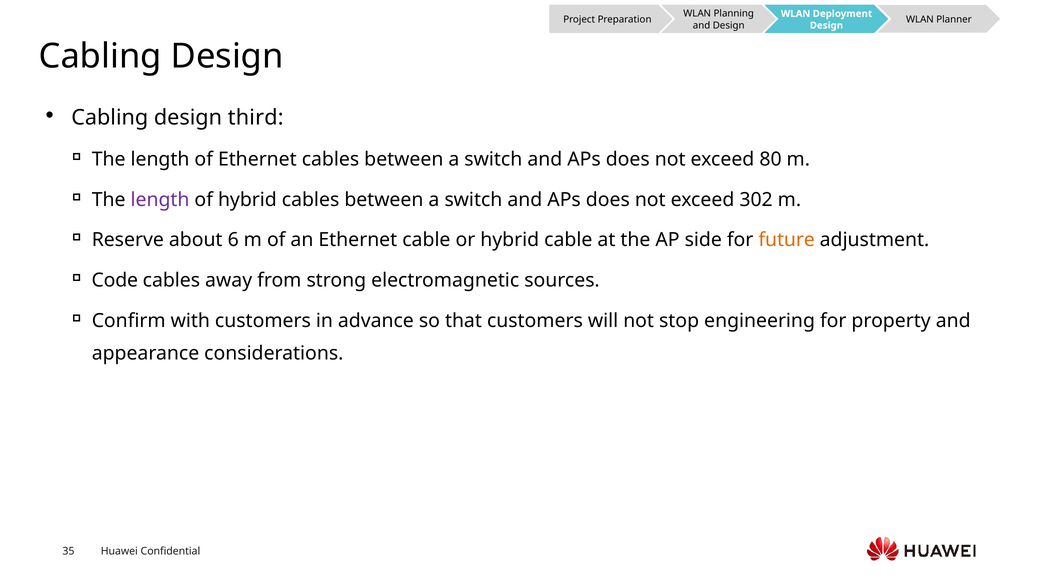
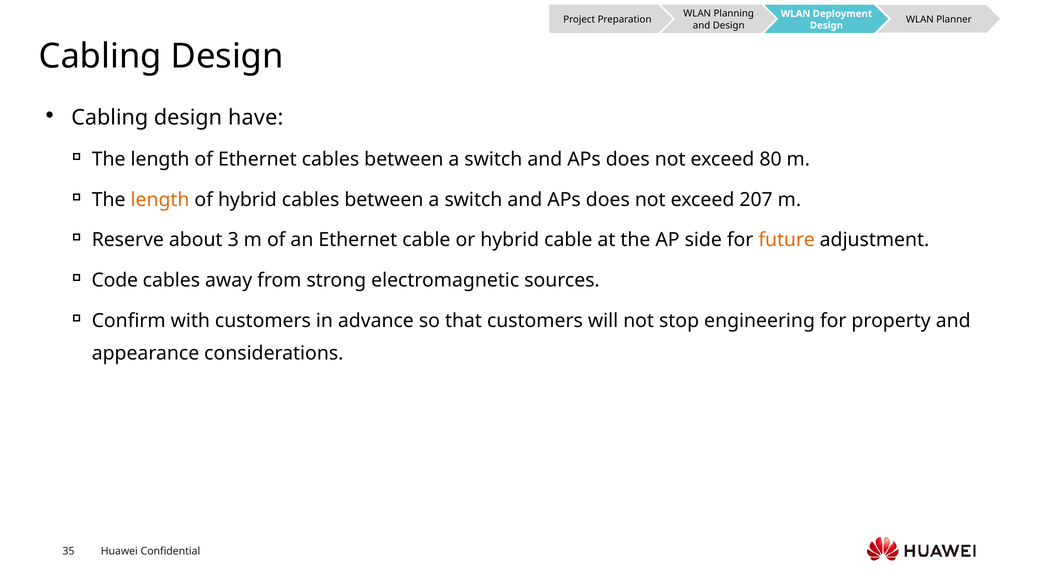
third: third -> have (256, 118)
length colour: purple -> orange (160, 200)
302: 302 -> 207 (756, 200)
6: 6 -> 3 (233, 240)
